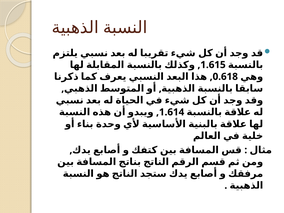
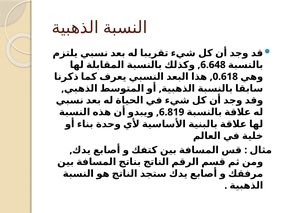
1.615: 1.615 -> 6.648 (213, 65)
1.614: 1.614 -> 6.819 (172, 112)
